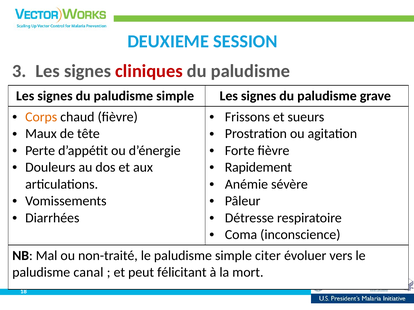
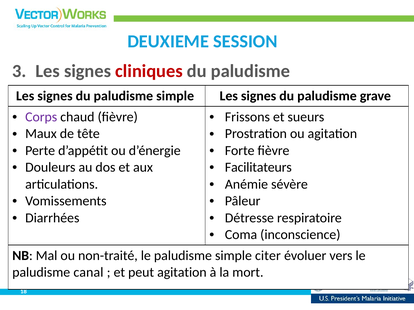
Corps colour: orange -> purple (41, 117)
Rapidement: Rapidement -> Facilitateurs (258, 168)
peut félicitant: félicitant -> agitation (182, 273)
